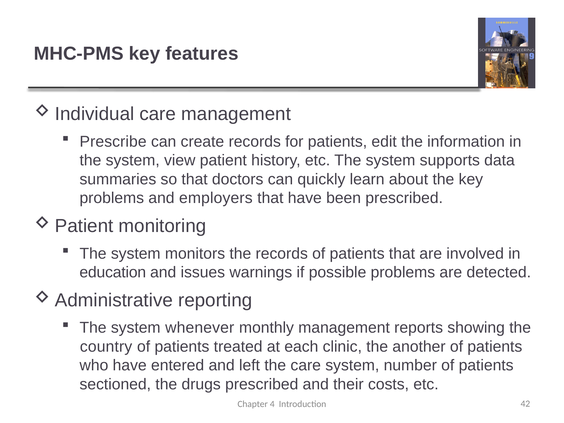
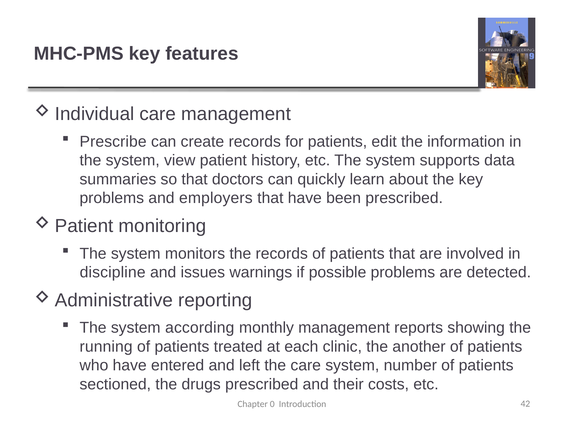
education: education -> discipline (113, 272)
whenever: whenever -> according (200, 328)
country: country -> running (106, 347)
4: 4 -> 0 (272, 404)
